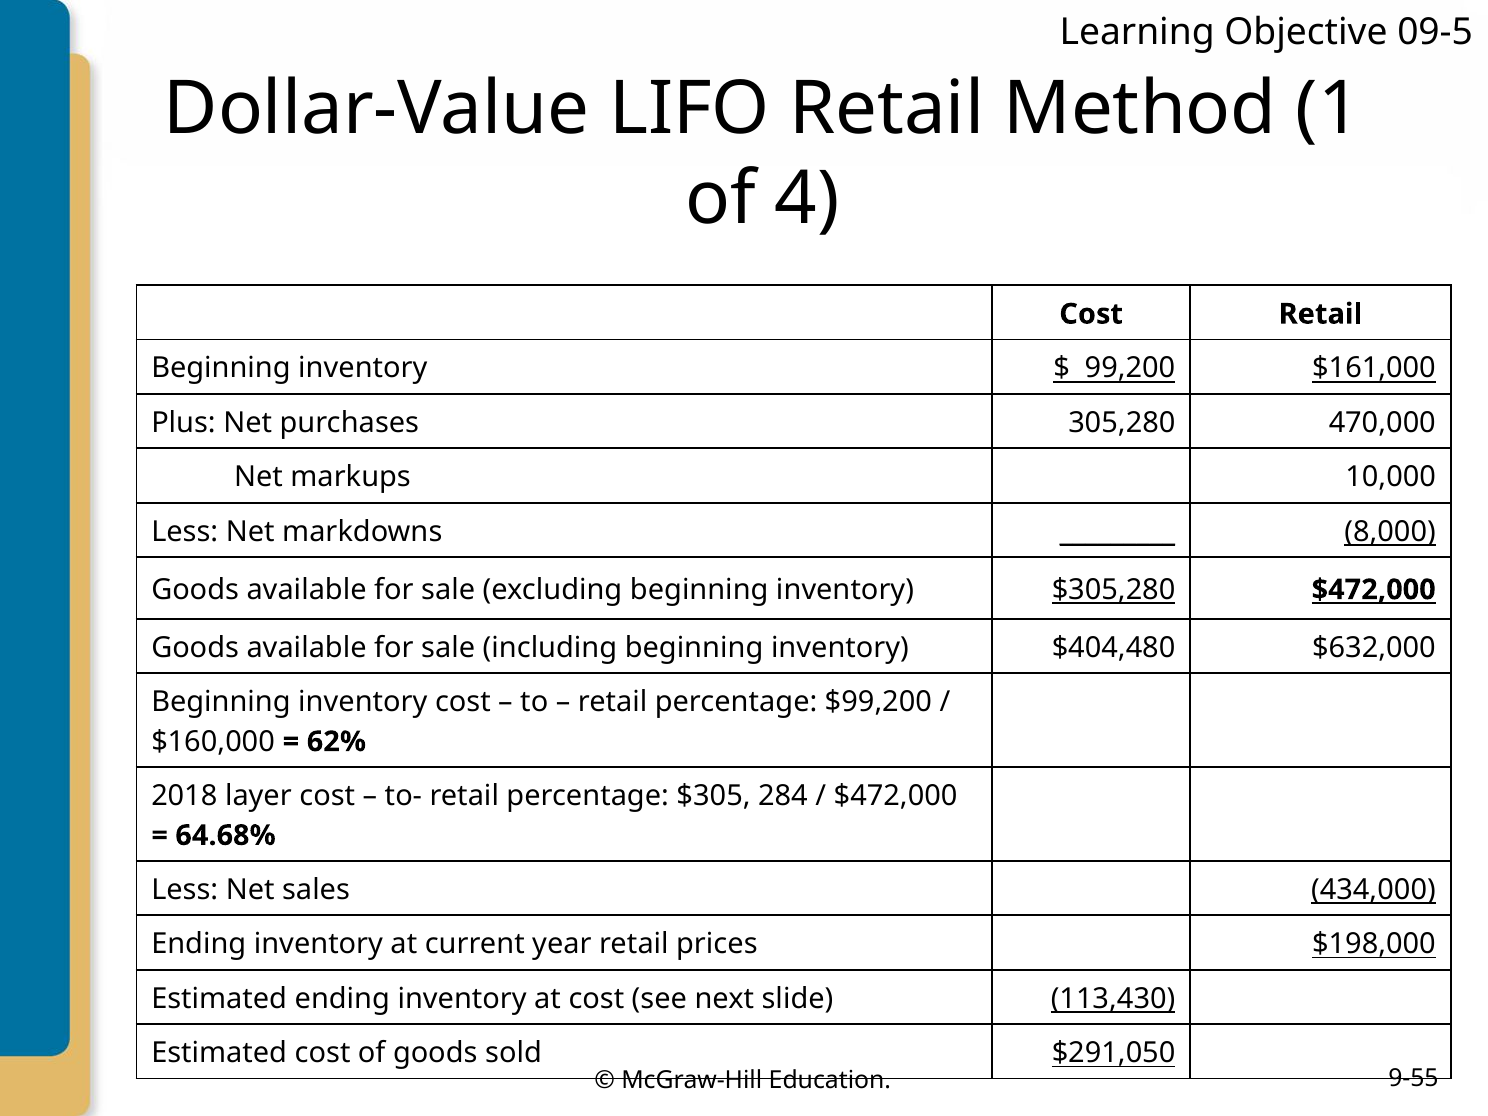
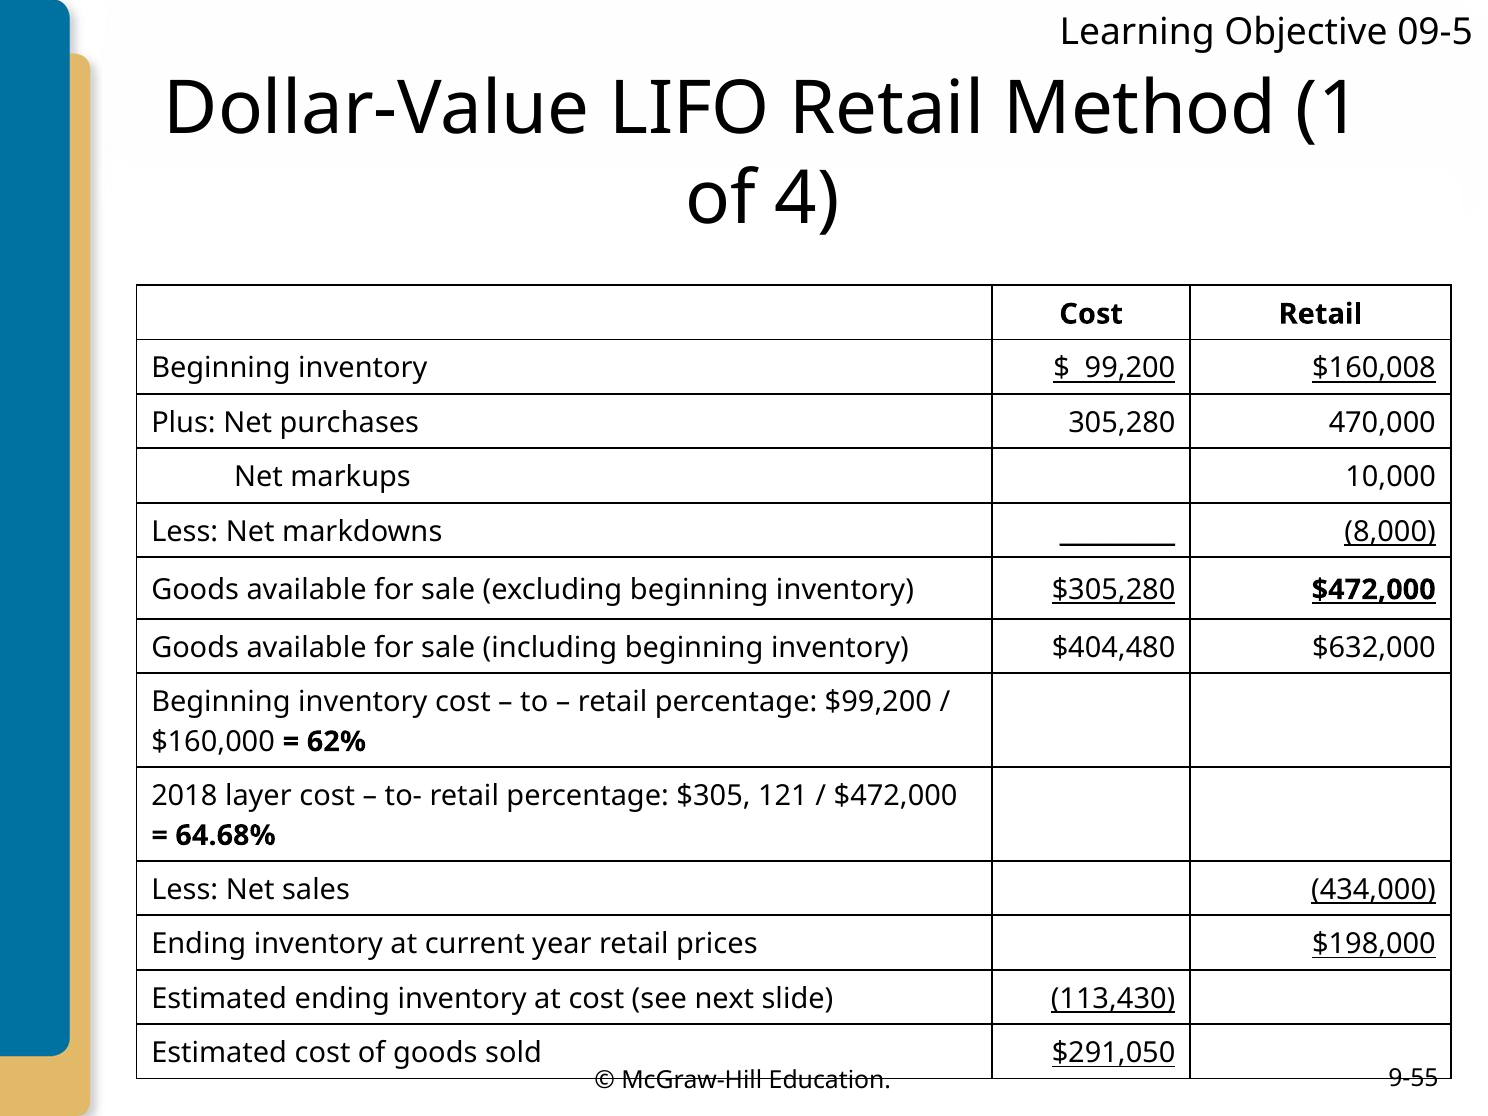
$161,000: $161,000 -> $160,008 (1374, 368)
284: 284 -> 121 (783, 796)
